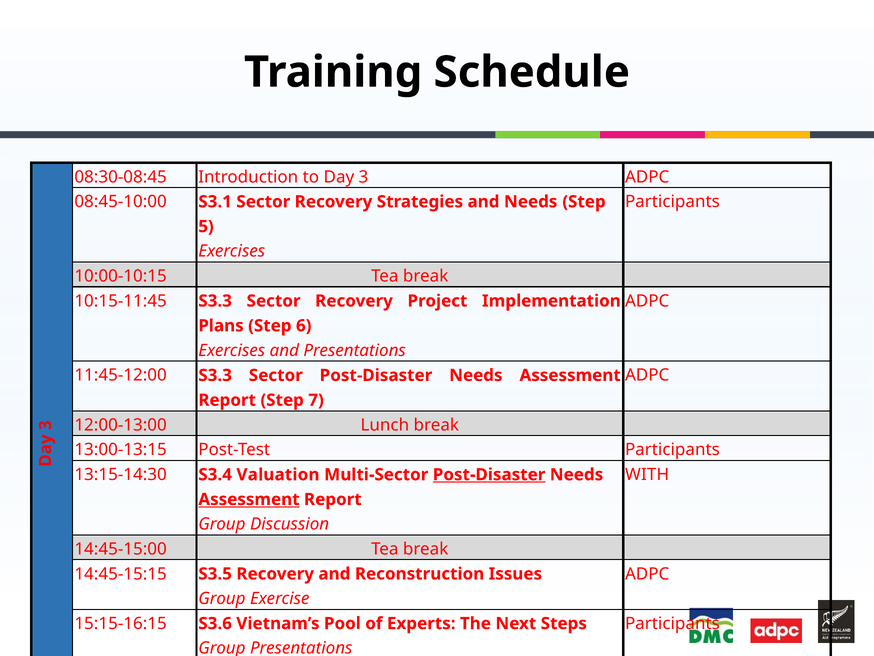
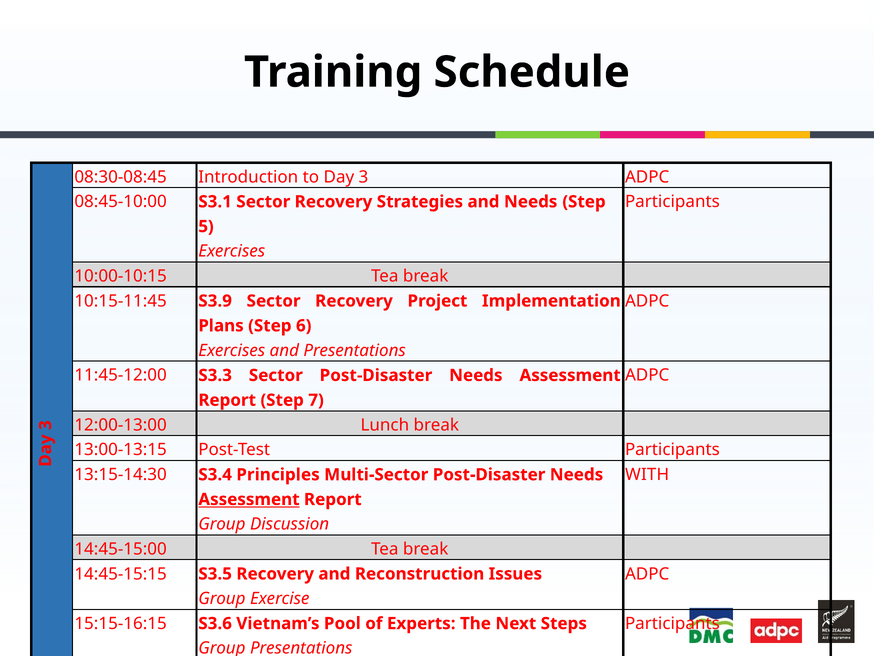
10:15-11:45 S3.3: S3.3 -> S3.9 (215, 301)
Valuation: Valuation -> Principles (278, 474)
Post-Disaster underline: present -> none (489, 474)
